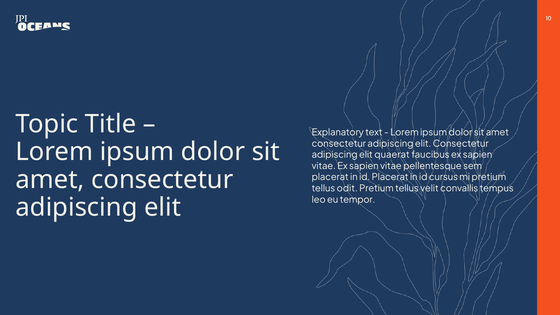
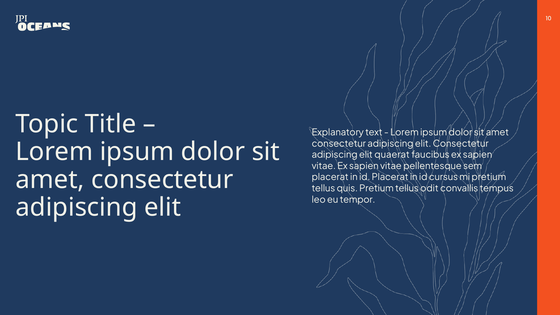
odit: odit -> quis (347, 188)
velit: velit -> odit (429, 188)
